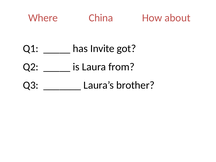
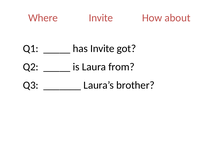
Where China: China -> Invite (101, 18)
